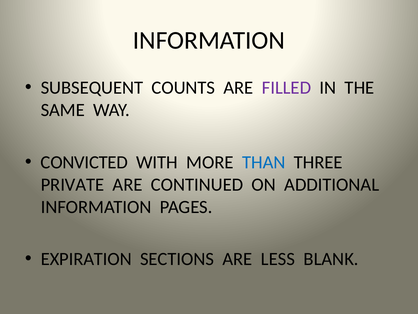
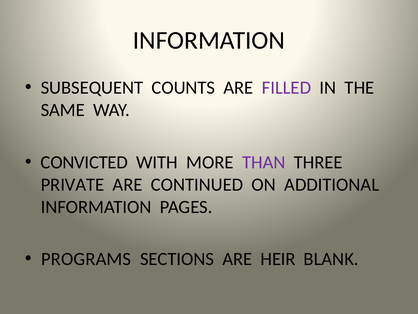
THAN colour: blue -> purple (264, 162)
EXPIRATION: EXPIRATION -> PROGRAMS (86, 259)
LESS: LESS -> HEIR (278, 259)
